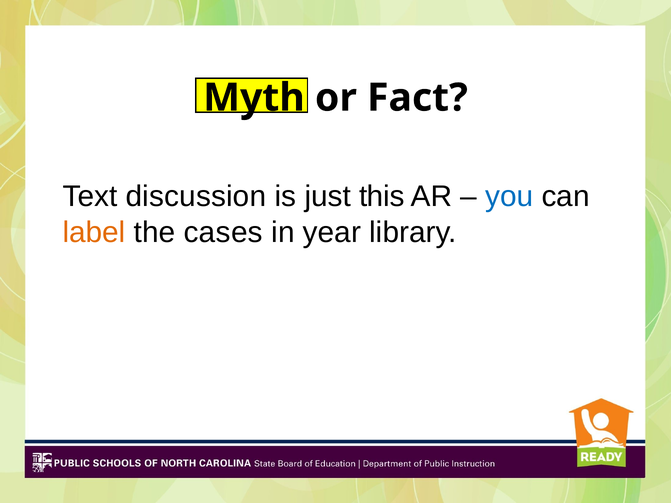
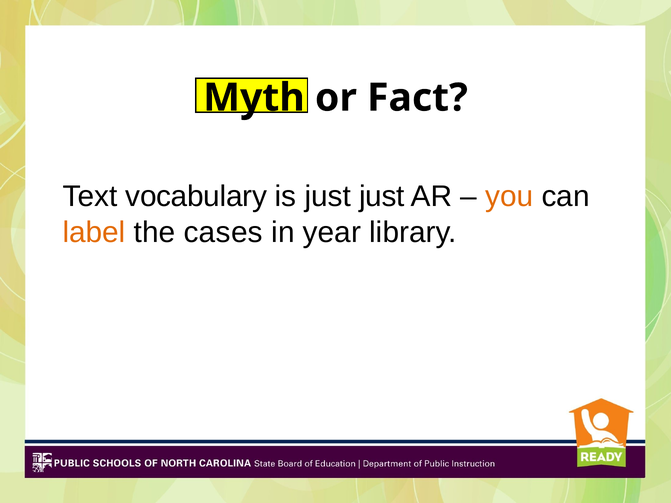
discussion: discussion -> vocabulary (196, 197)
just this: this -> just (382, 197)
you colour: blue -> orange (509, 197)
